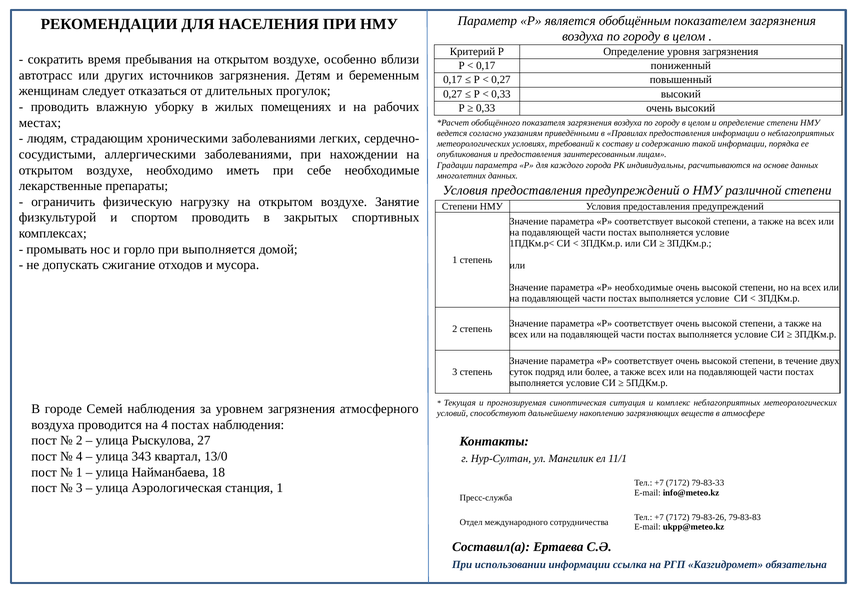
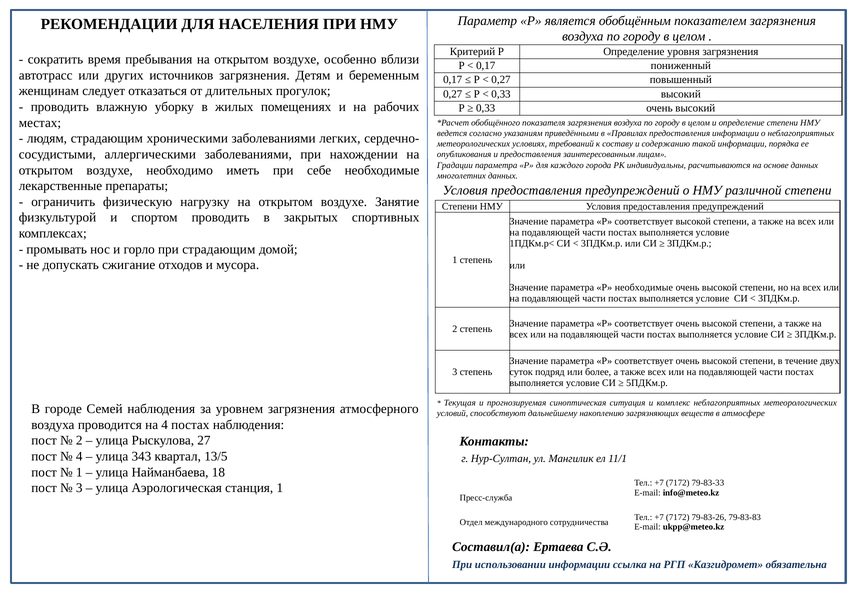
при выполняется: выполняется -> страдающим (219, 249)
13/0: 13/0 -> 13/5 (216, 457)
